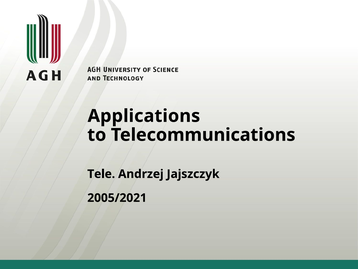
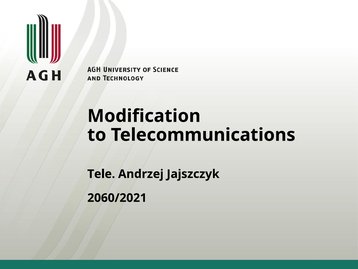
Applications: Applications -> Modification (144, 116)
2005/2021: 2005/2021 -> 2060/2021 (117, 198)
